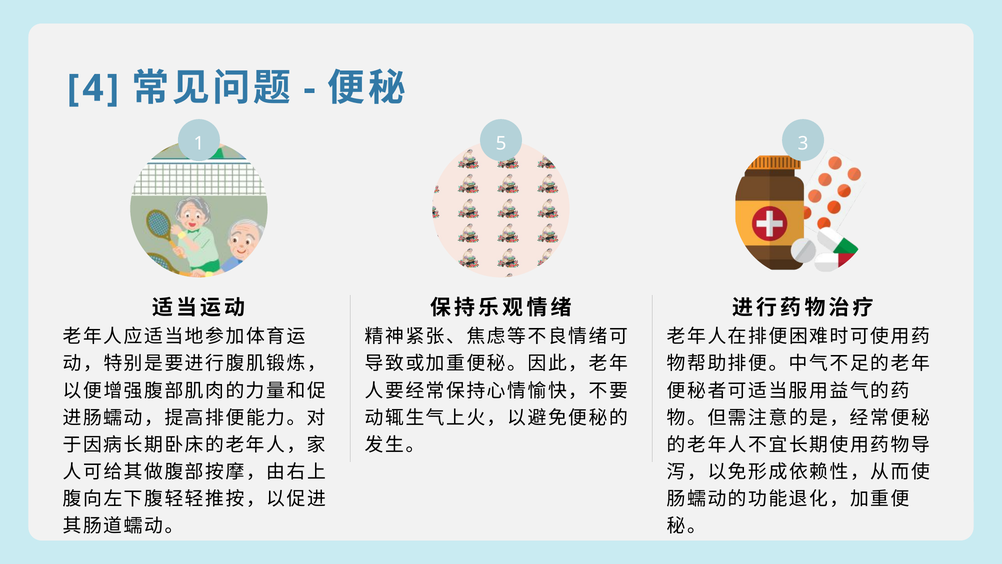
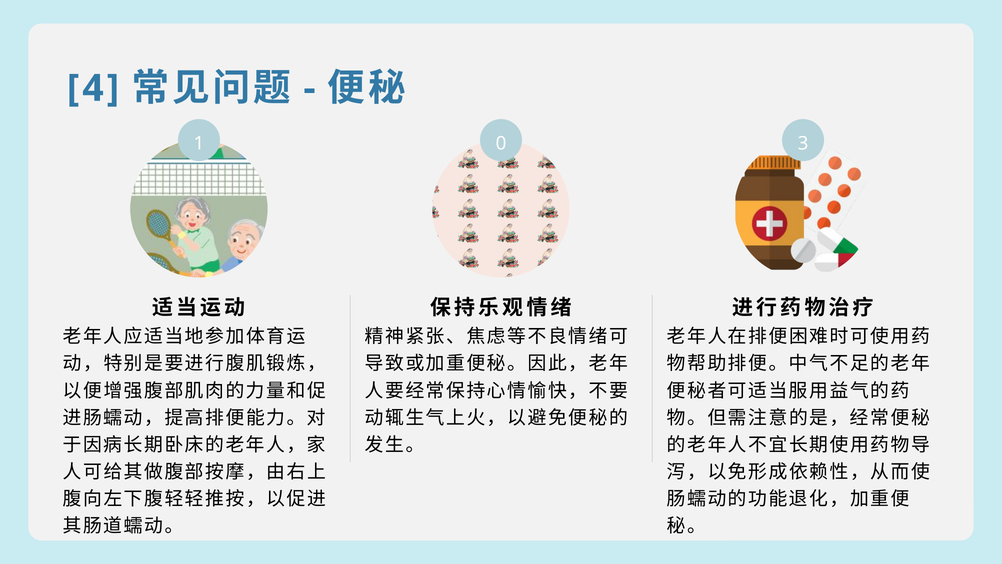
5: 5 -> 0 (501, 144)
